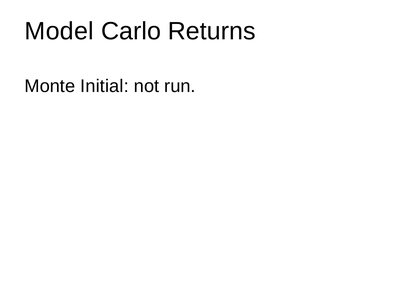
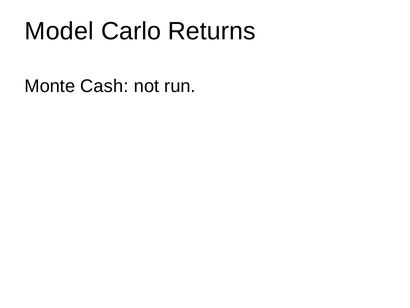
Initial: Initial -> Cash (104, 86)
